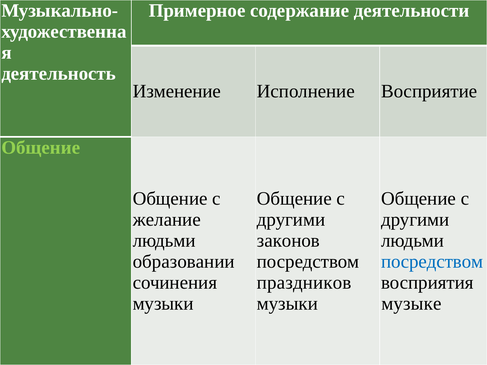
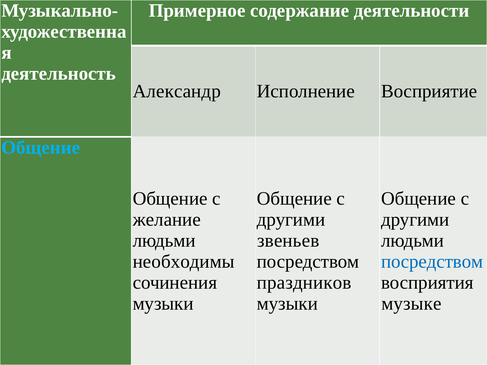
Изменение: Изменение -> Александр (177, 91)
Общение colour: light green -> light blue (41, 148)
законов: законов -> звеньев (288, 241)
образовании: образовании -> необходимы (184, 262)
